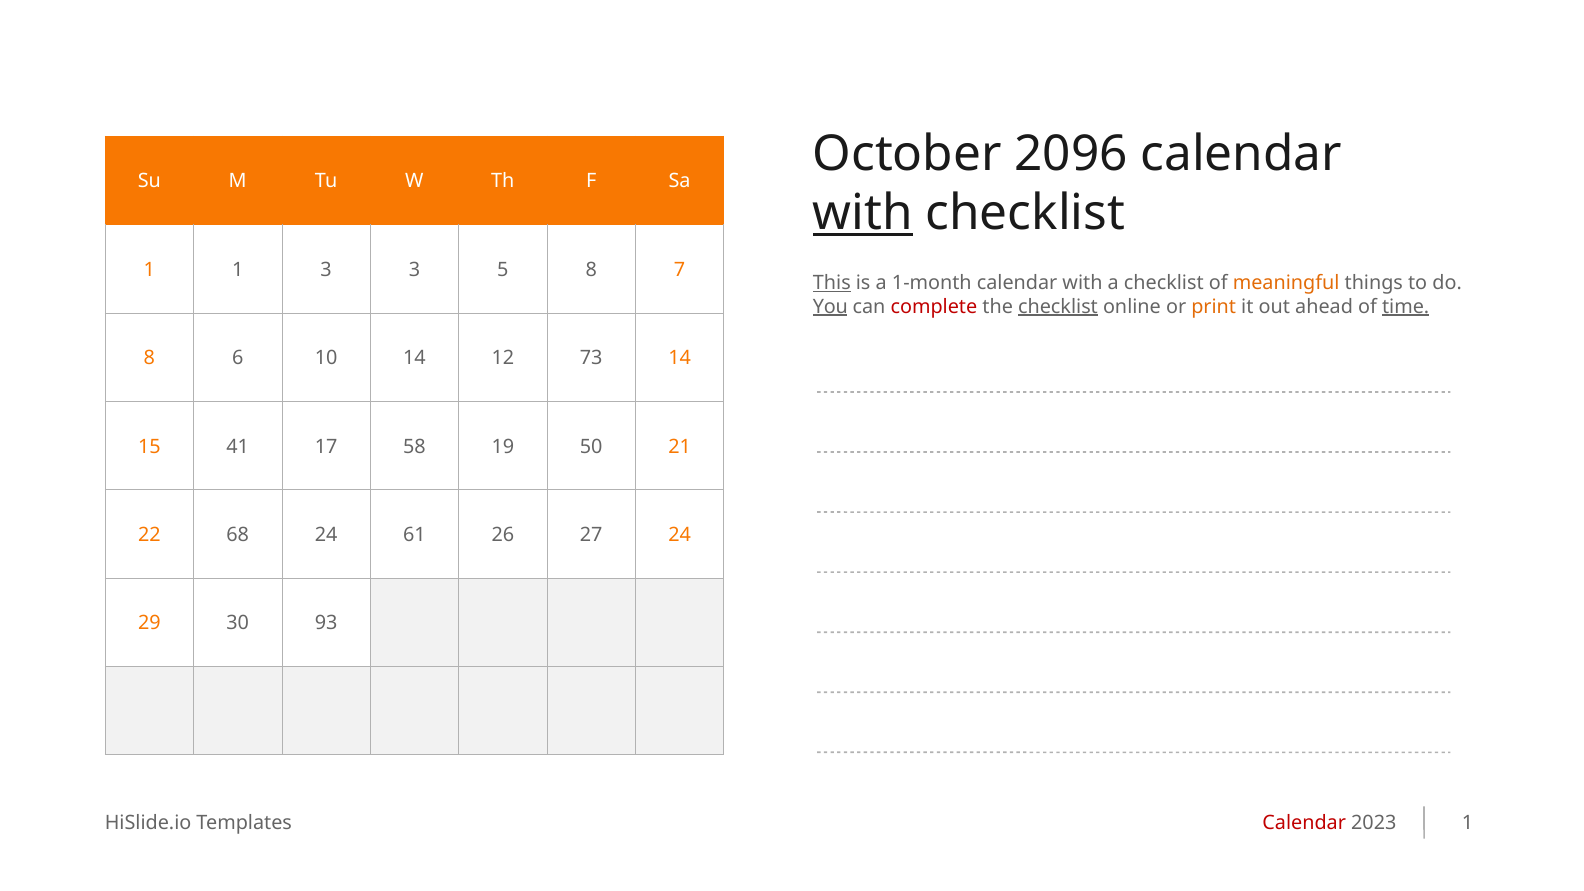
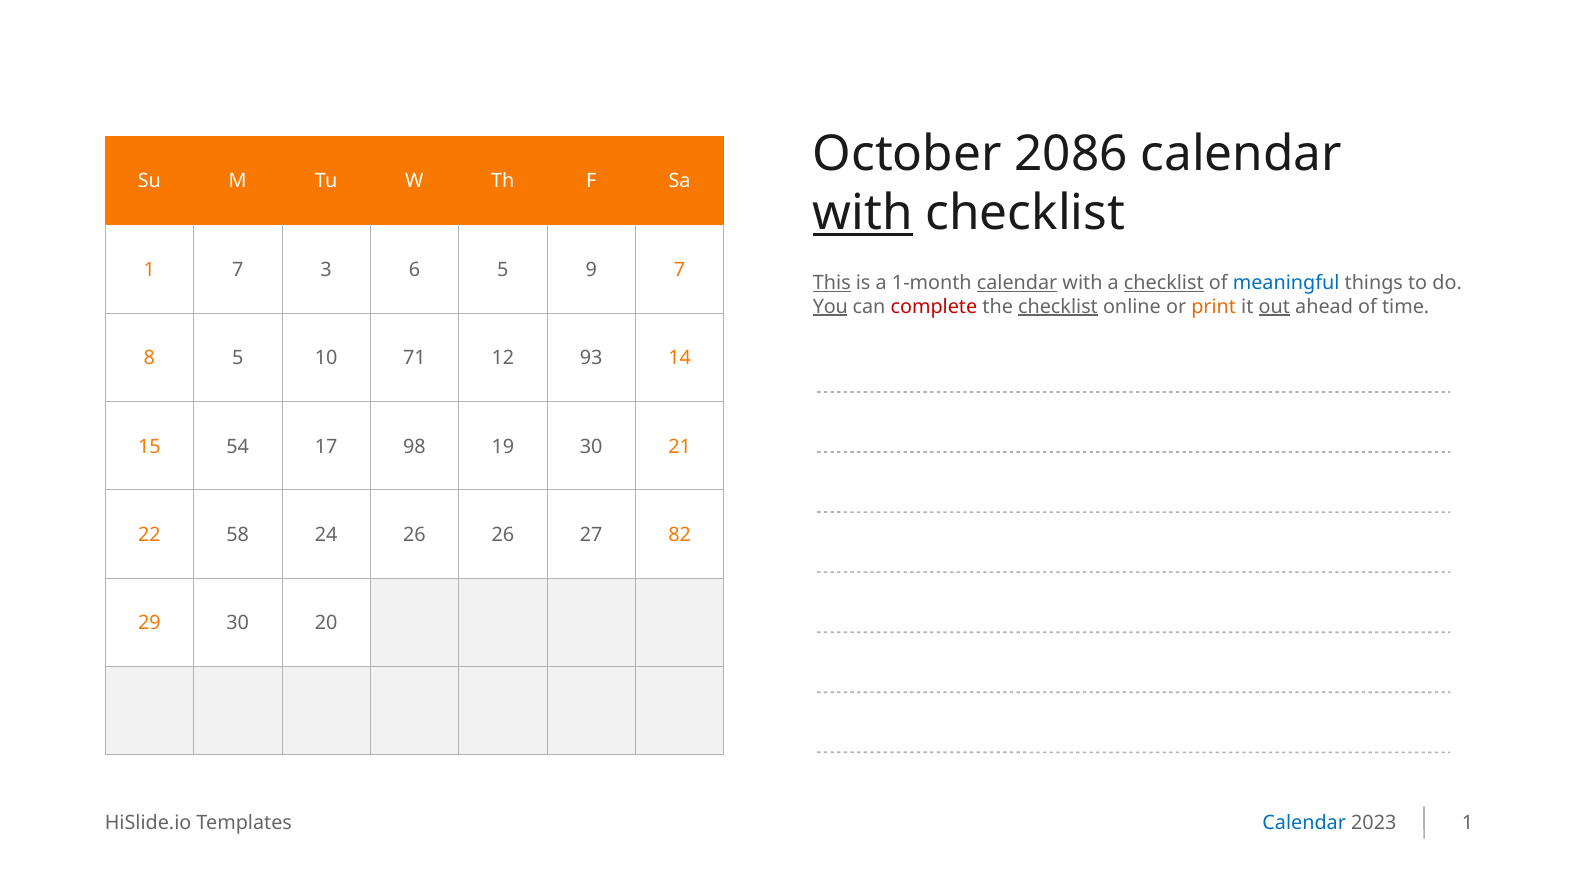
2096: 2096 -> 2086 (1071, 154)
1 1: 1 -> 7 (238, 270)
3 3: 3 -> 6 (414, 270)
5 8: 8 -> 9 (591, 270)
calendar underline: none -> present (1017, 283)
checklist underline: none -> present (1164, 283)
meaningful colour: orange -> blue (1286, 283)
out underline: none -> present (1274, 307)
time underline: present -> none (1406, 307)
8 6: 6 -> 5 (238, 358)
10 14: 14 -> 71 (414, 358)
73: 73 -> 93 (591, 358)
41: 41 -> 54 (238, 447)
58: 58 -> 98 (414, 447)
19 50: 50 -> 30 (591, 447)
68: 68 -> 58 (238, 535)
24 61: 61 -> 26 (414, 535)
27 24: 24 -> 82 (680, 535)
93: 93 -> 20 (326, 623)
Calendar colour: red -> blue (1304, 823)
